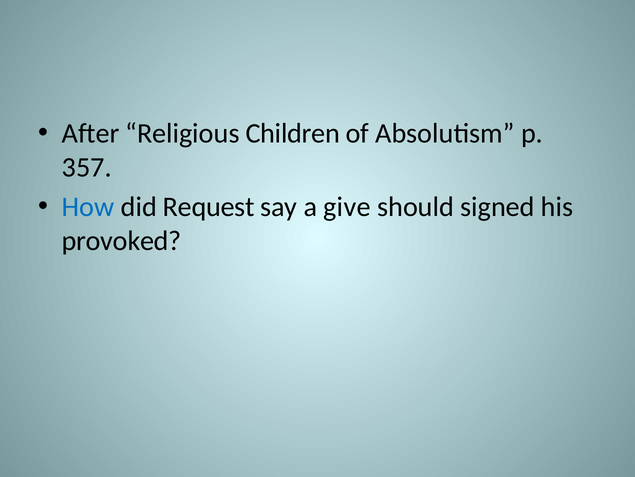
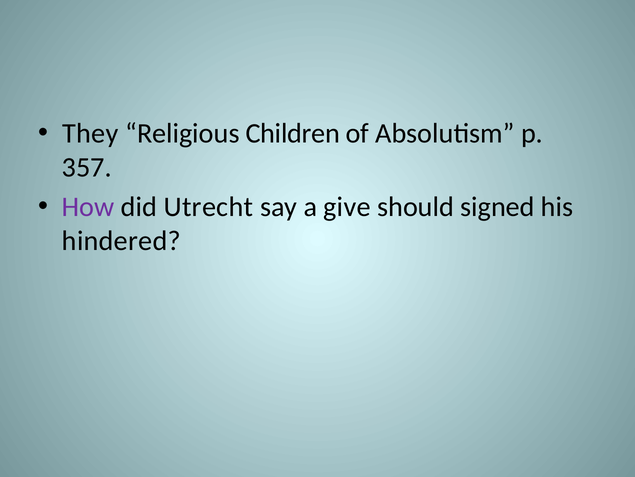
After: After -> They (90, 133)
How colour: blue -> purple (88, 207)
Request: Request -> Utrecht (209, 207)
provoked: provoked -> hindered (121, 240)
